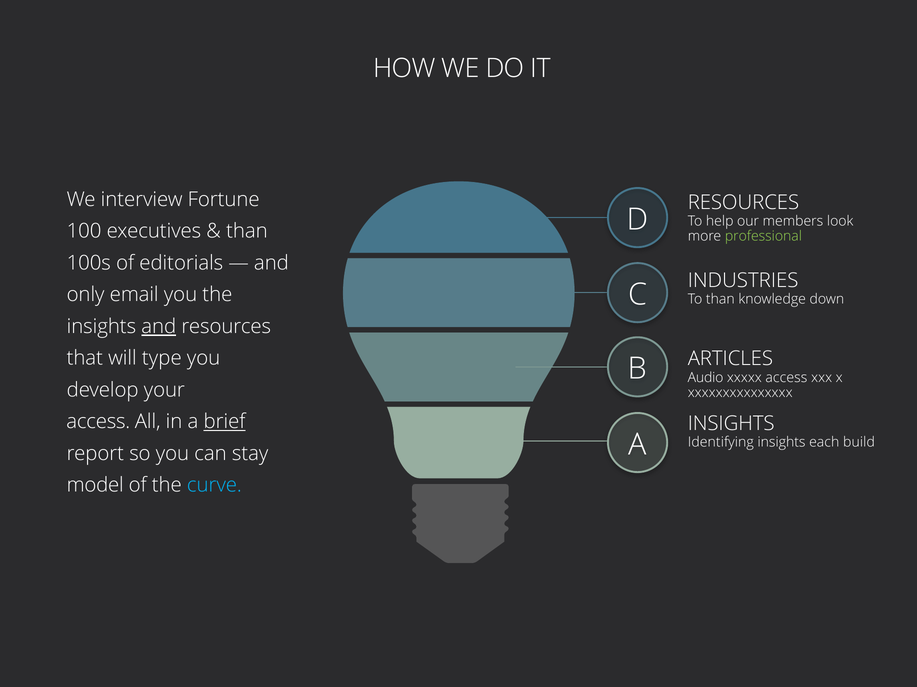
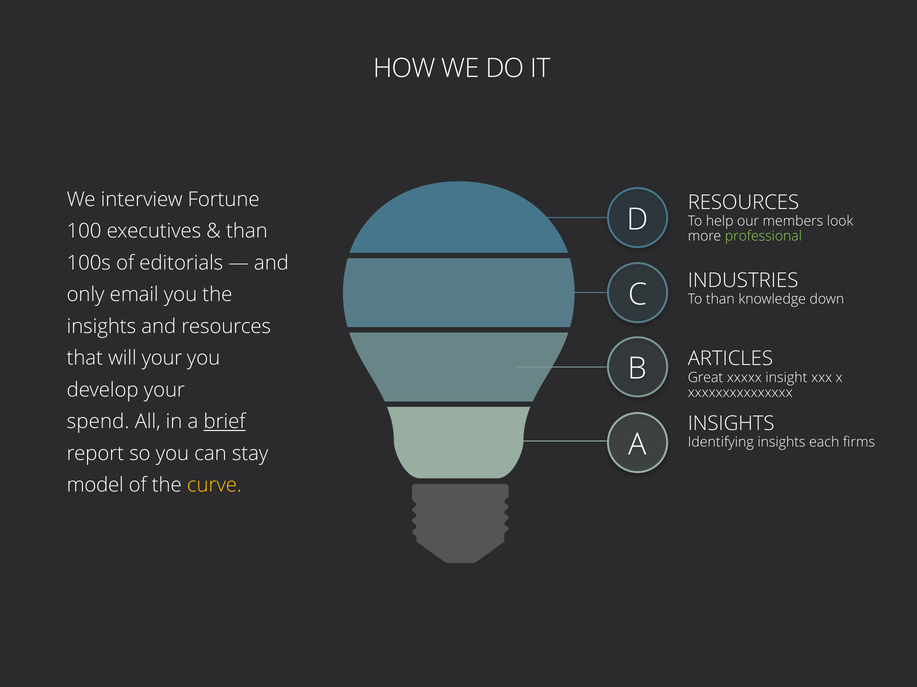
and underline: present -> none (159, 327)
will type: type -> your (162, 359)
Audio: Audio -> Great (705, 378)
xxxxx access: access -> insight (786, 378)
access: access -> spend (98, 422)
build: build -> firms (859, 442)
curve colour: light blue -> yellow (214, 486)
